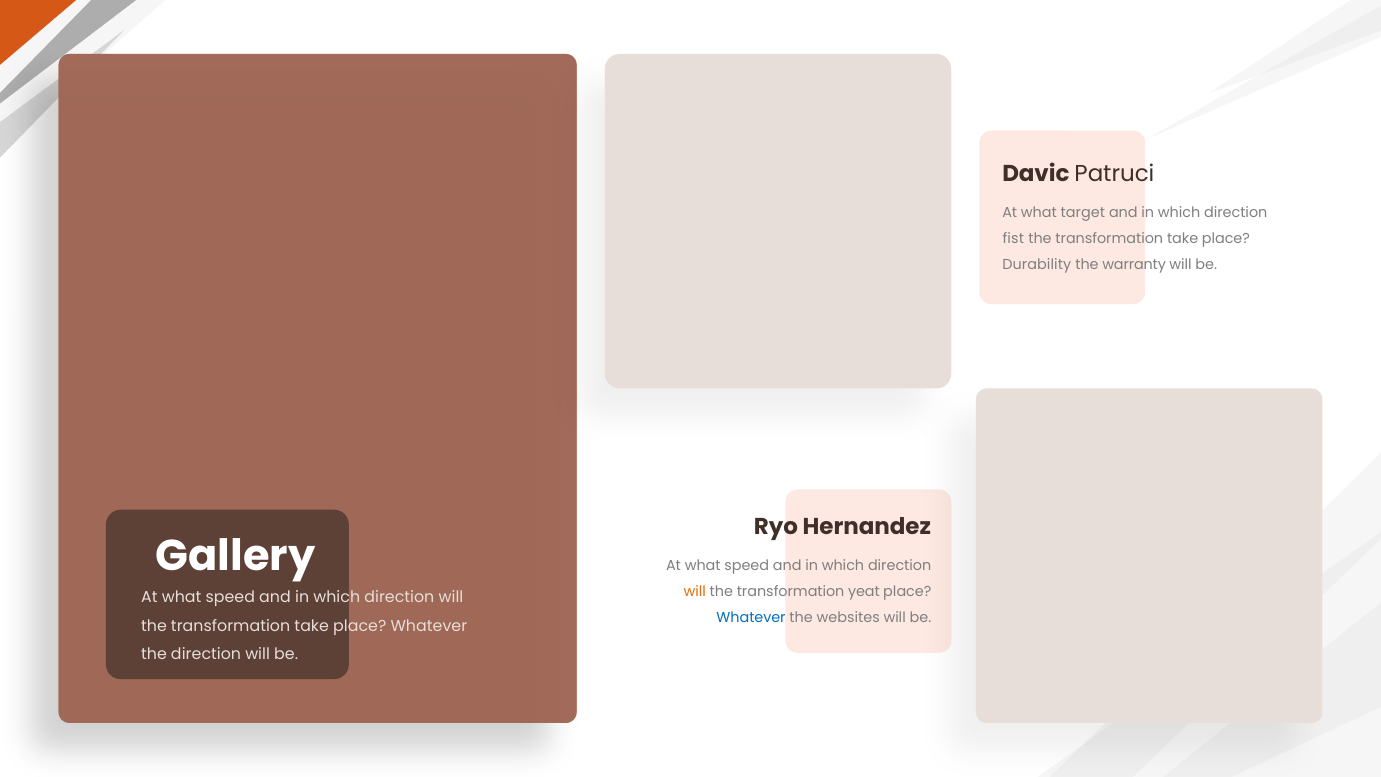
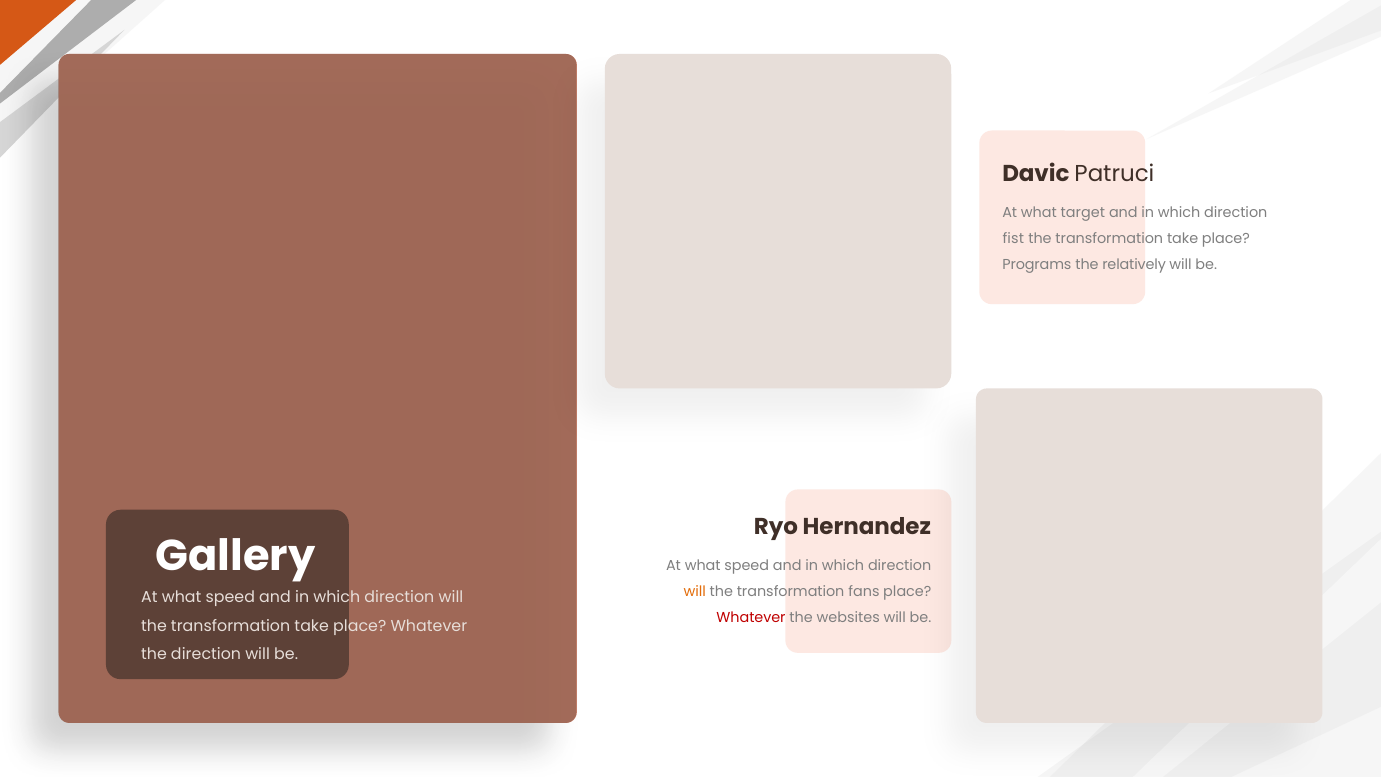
Durability: Durability -> Programs (1037, 264)
warranty: warranty -> relatively (1134, 264)
yeat: yeat -> fans (864, 591)
Whatever colour: blue -> red (751, 617)
